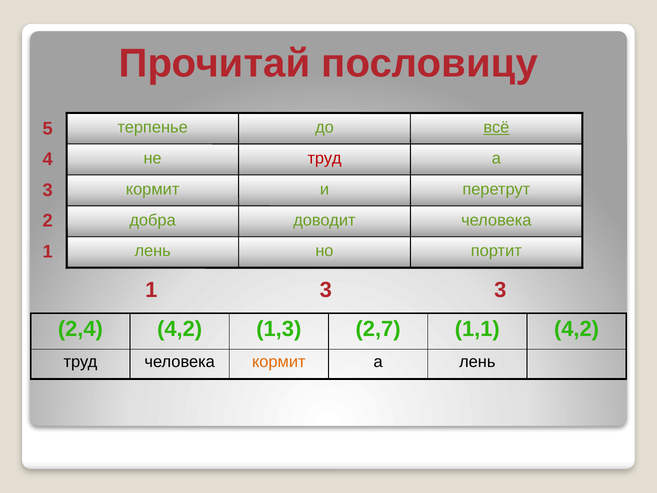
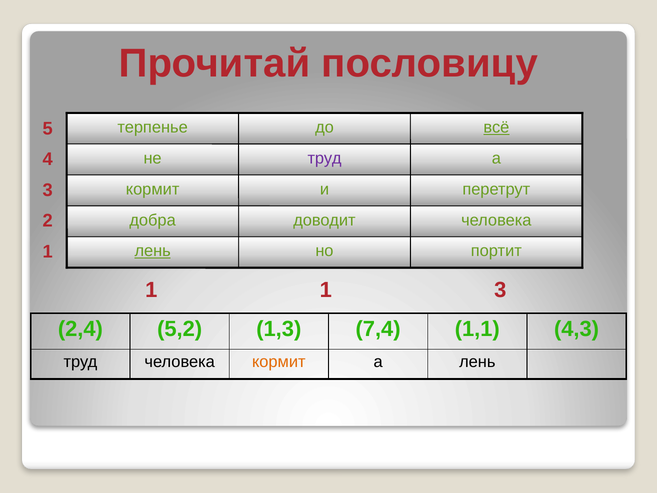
труд colour: red -> purple (325, 158)
лень underline: none -> present (153, 251)
1 3: 3 -> 1 (326, 290)
2,4 4,2: 4,2 -> 5,2 (180, 329)
2,7: 2,7 -> 7,4 (378, 329)
1,1 4,2: 4,2 -> 4,3 (577, 329)
